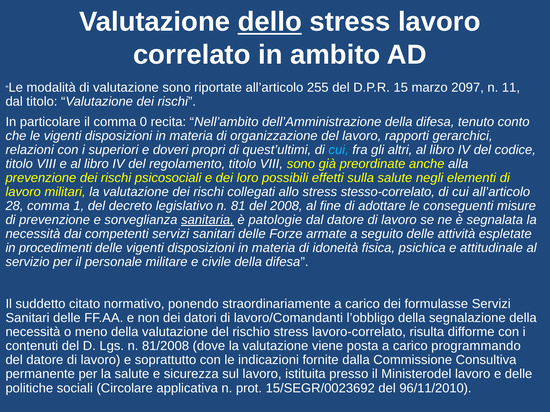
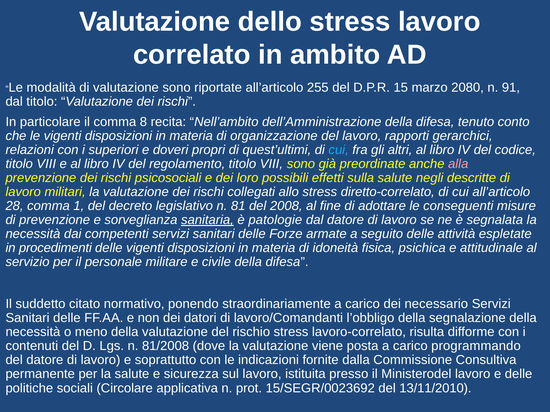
dello underline: present -> none (270, 22)
2097: 2097 -> 2080 (468, 88)
11: 11 -> 91 (511, 88)
0: 0 -> 8 (143, 122)
alla colour: white -> pink (458, 164)
elementi: elementi -> descritte (472, 178)
stesso-correlato: stesso-correlato -> diretto-correlato (388, 192)
formulasse: formulasse -> necessario (436, 304)
96/11/2010: 96/11/2010 -> 13/11/2010 (435, 389)
